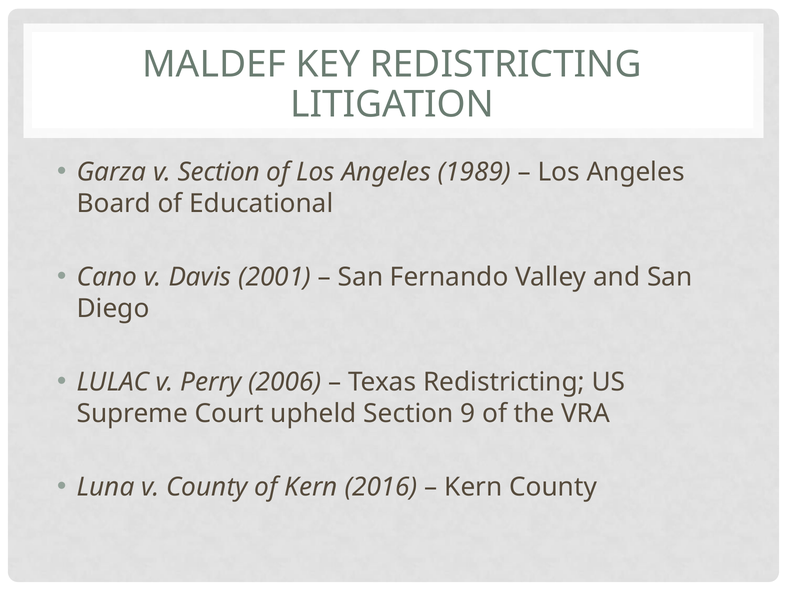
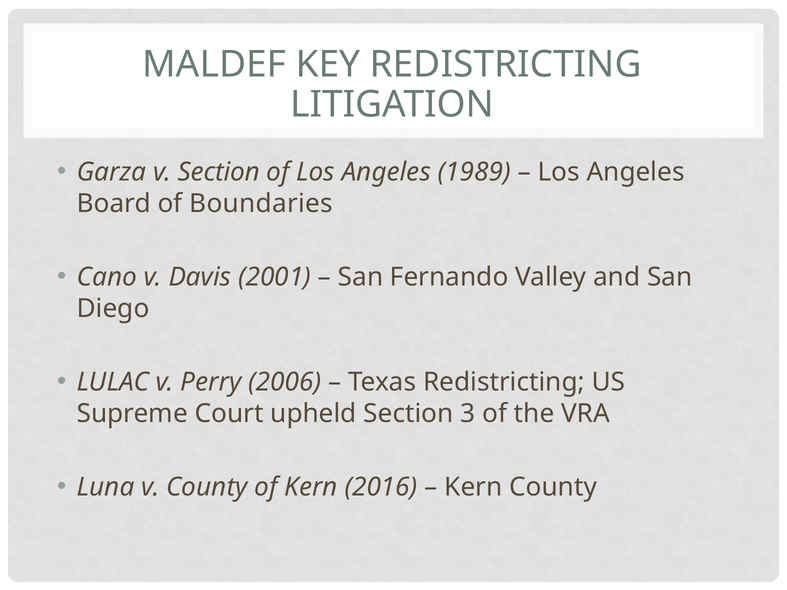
Educational: Educational -> Boundaries (261, 204)
9: 9 -> 3 (468, 414)
